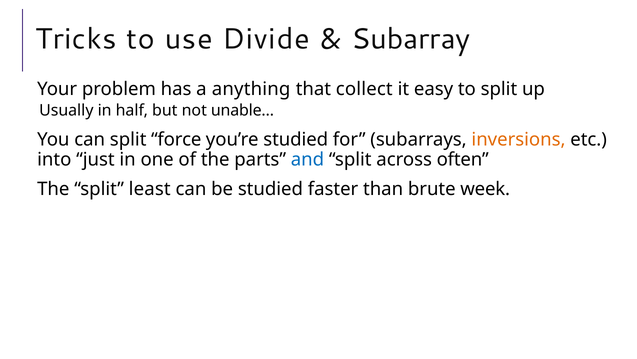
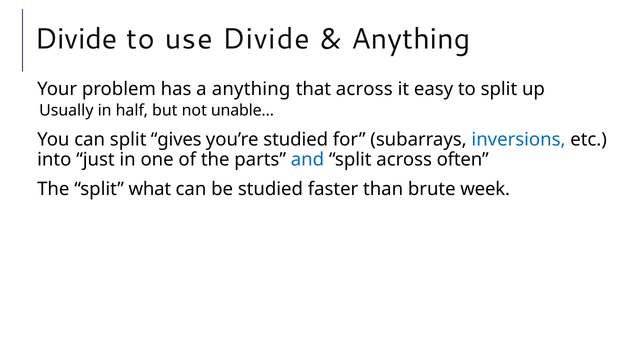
Tricks: Tricks -> Divide (76, 39)
Subarray: Subarray -> Anything (411, 39)
that collect: collect -> across (364, 89)
force: force -> gives (176, 139)
inversions colour: orange -> blue (519, 139)
least: least -> what (150, 189)
